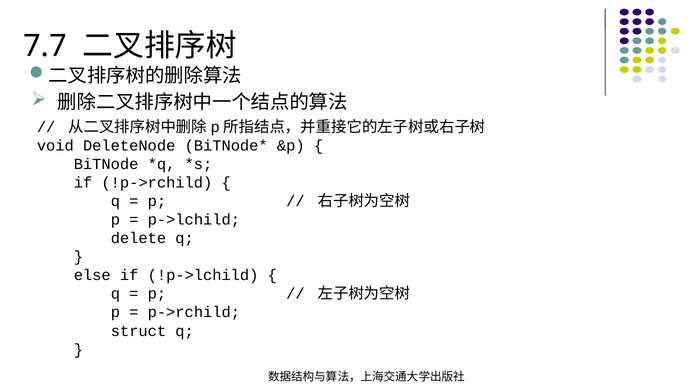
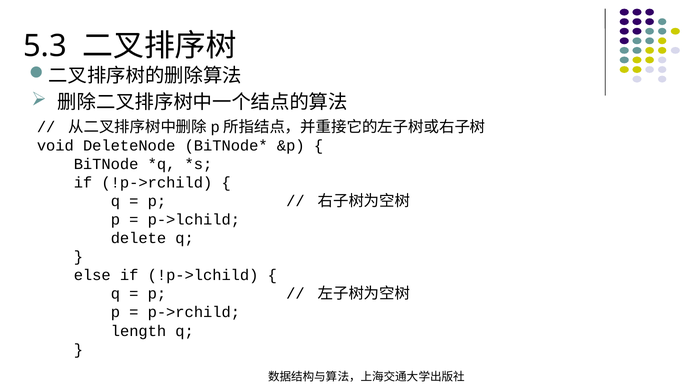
7.7: 7.7 -> 5.3 (45, 46)
struct: struct -> length (139, 331)
